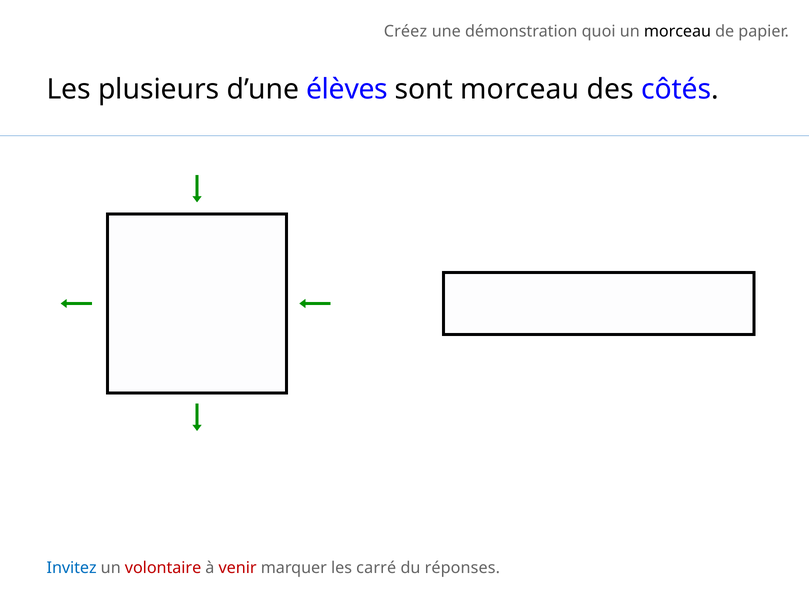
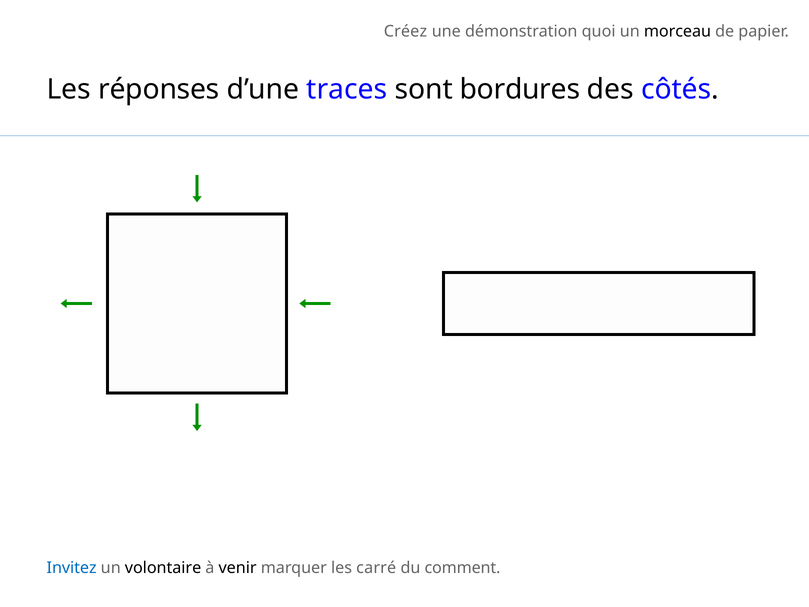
plusieurs: plusieurs -> réponses (159, 89)
élèves: élèves -> traces (347, 89)
sont morceau: morceau -> bordures (520, 89)
volontaire colour: red -> black (163, 568)
venir colour: red -> black (238, 568)
réponses: réponses -> comment (462, 568)
